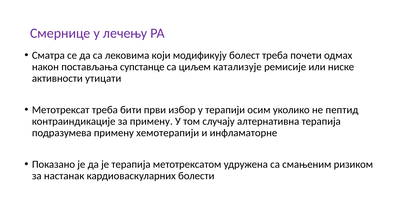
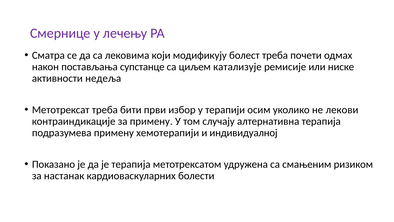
утицати: утицати -> недеља (103, 78)
пептид: пептид -> лекови (342, 110)
инфламаторне: инфламаторне -> индивидуалној (244, 133)
